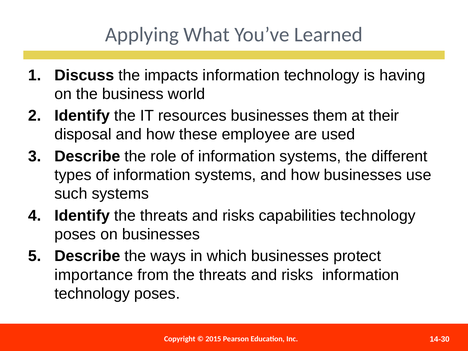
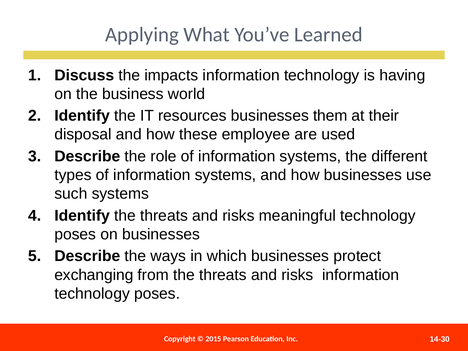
capabilities: capabilities -> meaningful (297, 216)
importance: importance -> exchanging (94, 275)
